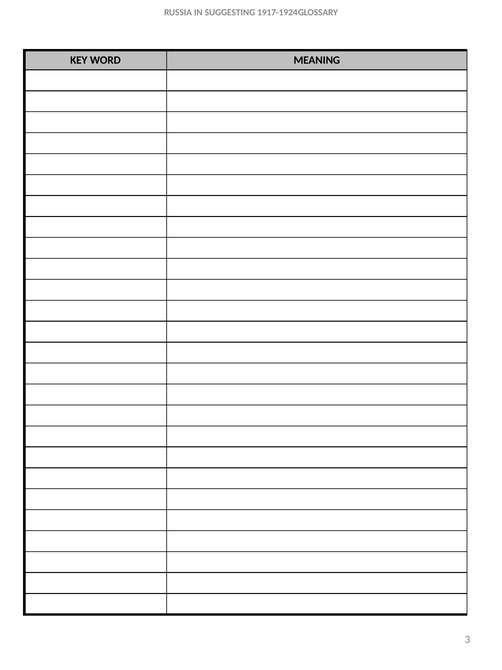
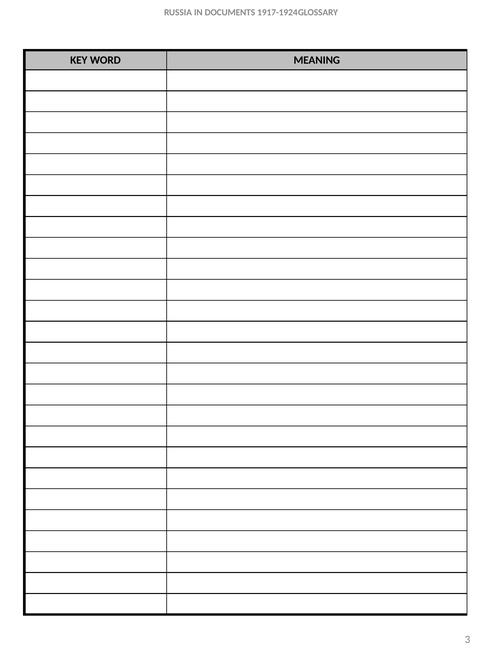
SUGGESTING: SUGGESTING -> DOCUMENTS (230, 12)
